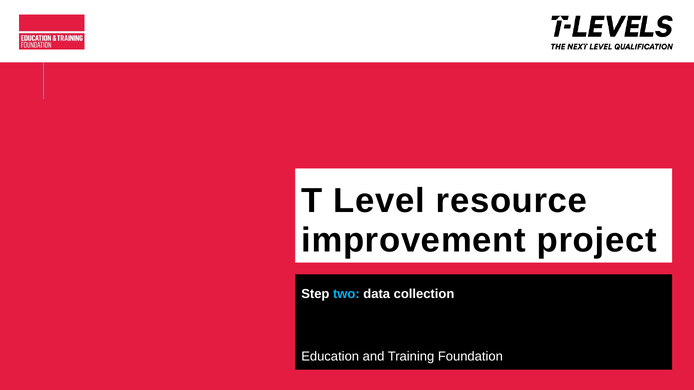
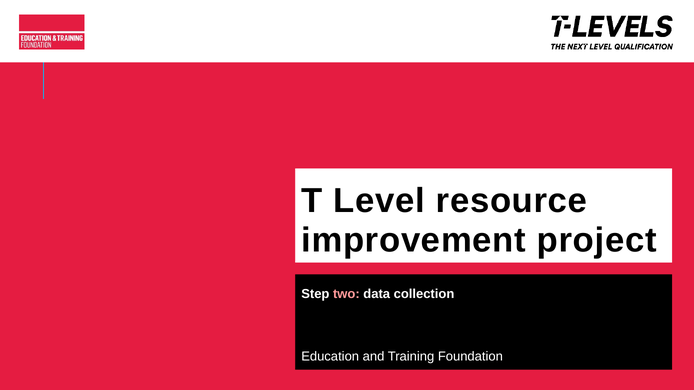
two colour: light blue -> pink (346, 294)
